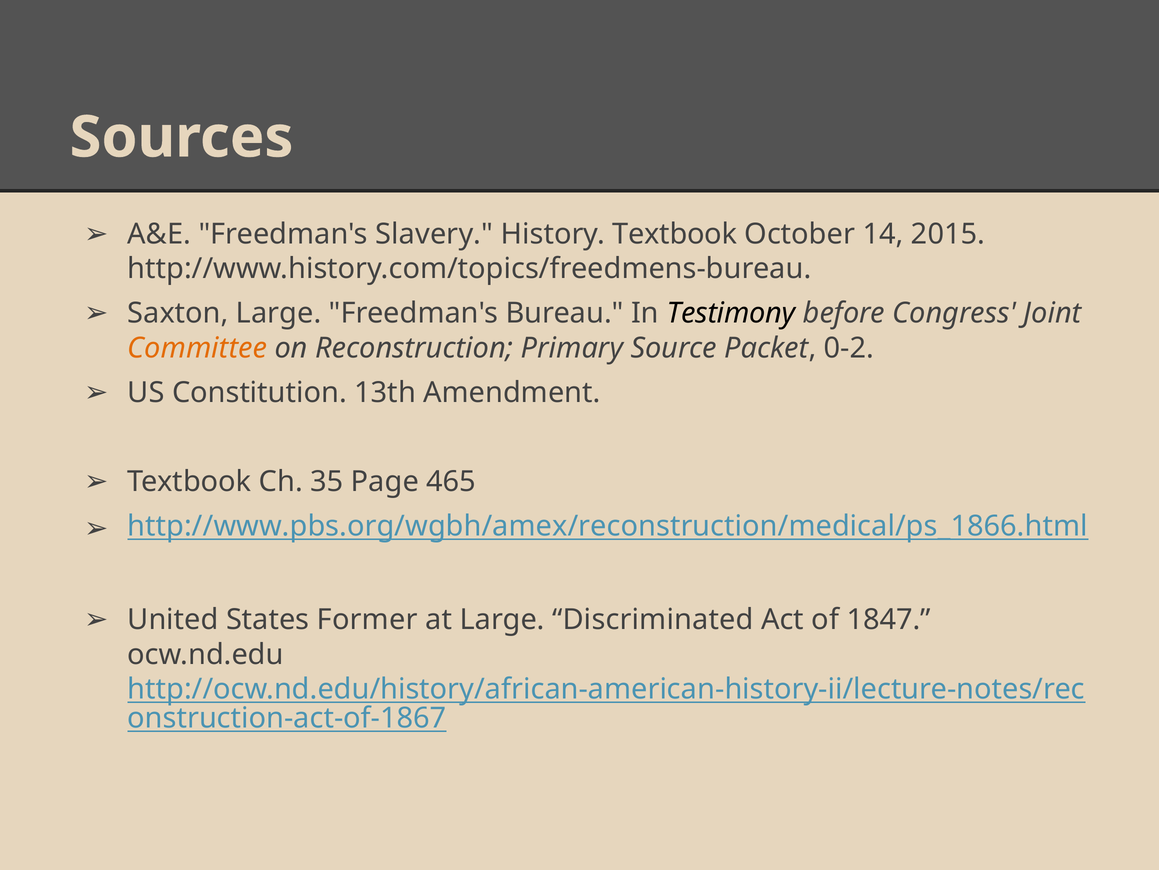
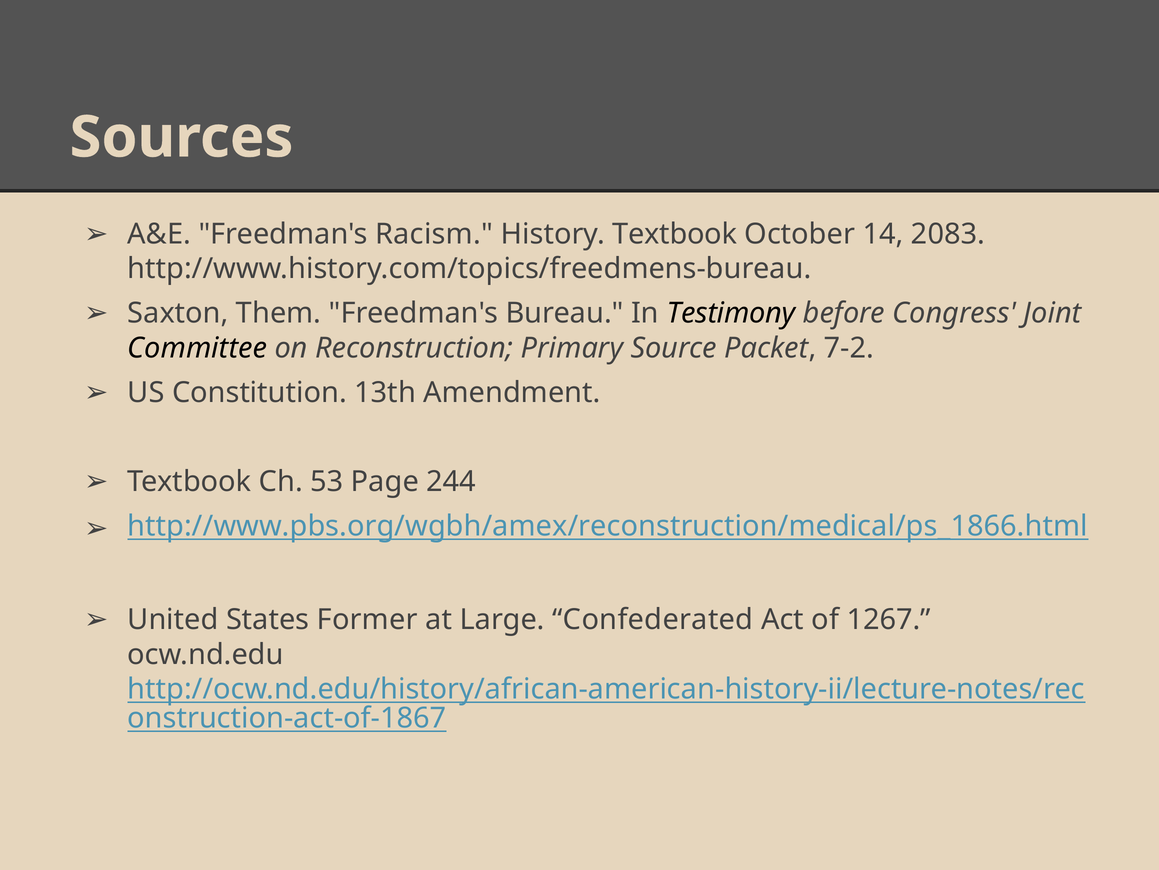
Slavery: Slavery -> Racism (434, 234)
2015: 2015 -> 2083 (948, 234)
Saxton Large: Large -> Them (279, 313)
Committee colour: orange -> black (197, 348)
0-2: 0-2 -> 7-2 (849, 348)
35: 35 -> 53 (327, 481)
465: 465 -> 244 (451, 481)
Discriminated: Discriminated -> Confederated (653, 619)
1847: 1847 -> 1267 (889, 619)
